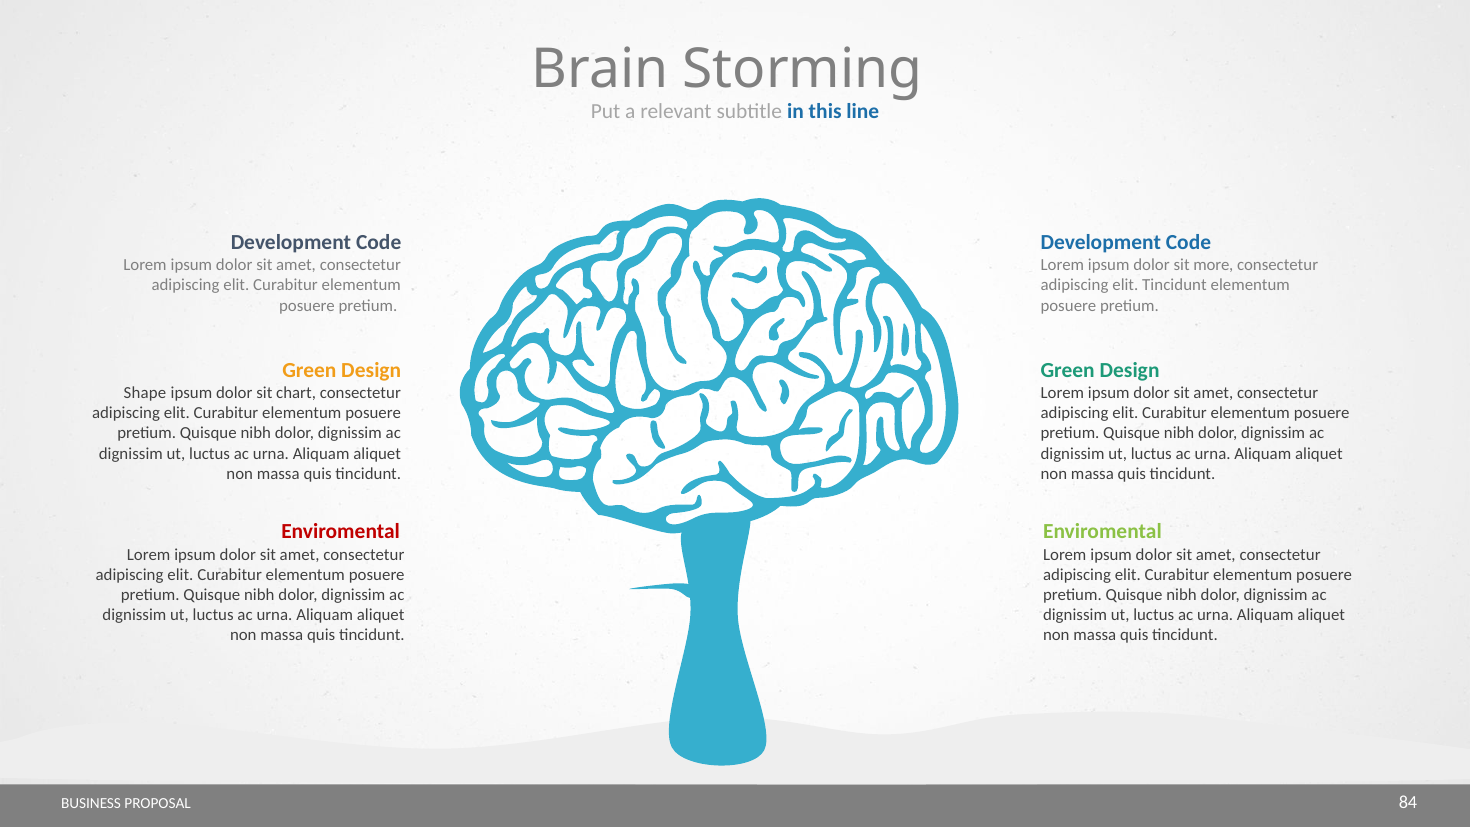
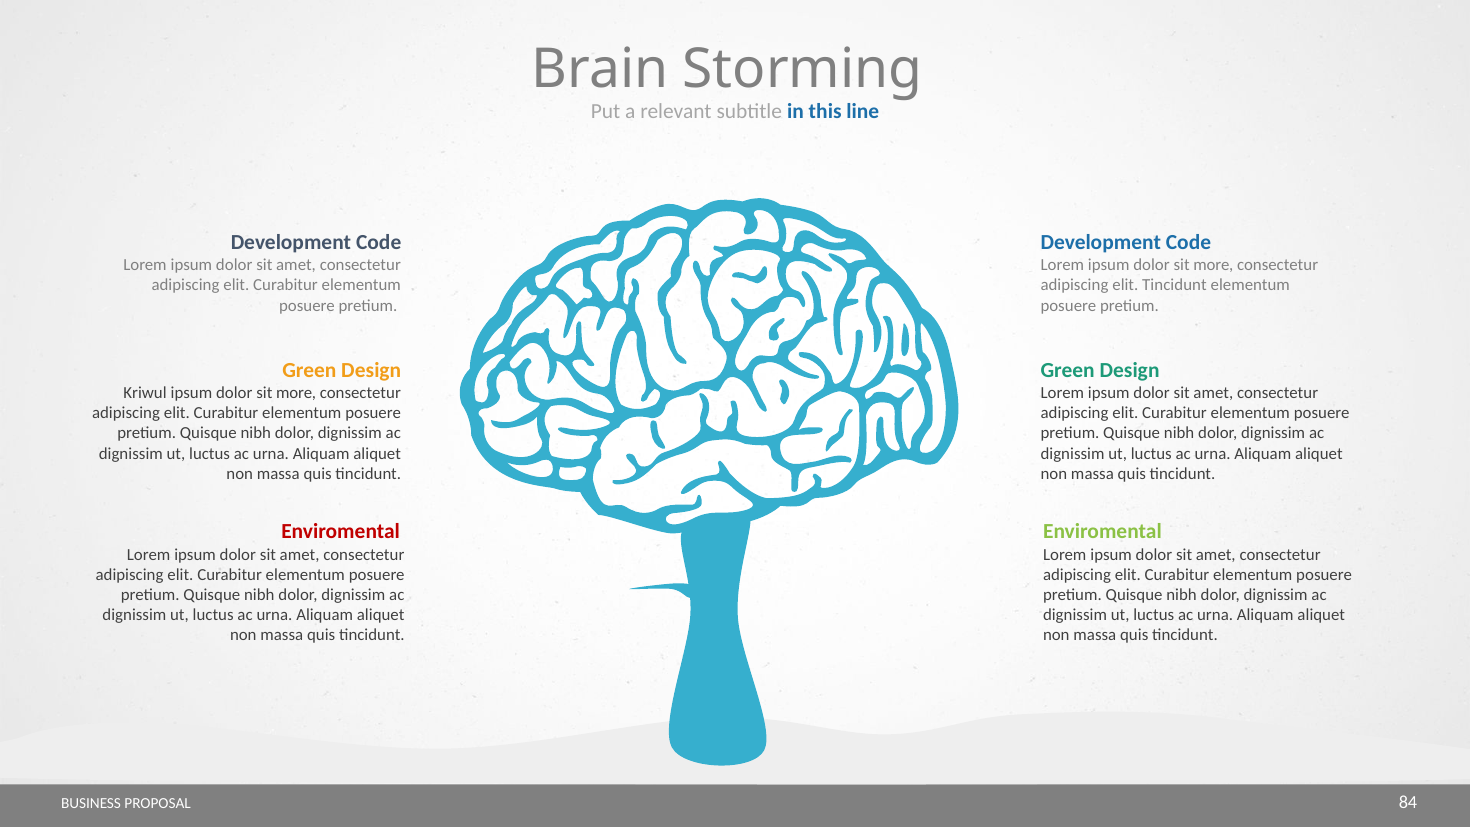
Shape: Shape -> Kriwul (145, 393)
chart: chart -> more (296, 393)
